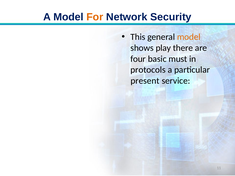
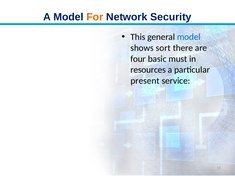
model colour: orange -> blue (189, 37)
play: play -> sort (163, 48)
protocols: protocols -> resources (148, 70)
